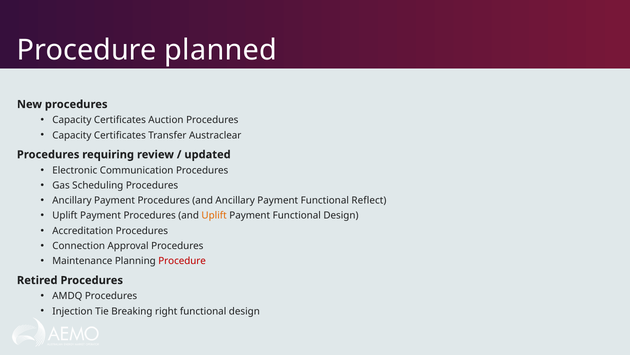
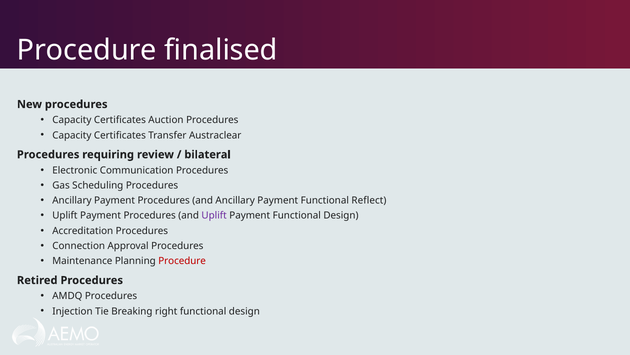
planned: planned -> finalised (221, 50)
updated: updated -> bilateral (208, 154)
Uplift colour: orange -> purple (214, 215)
